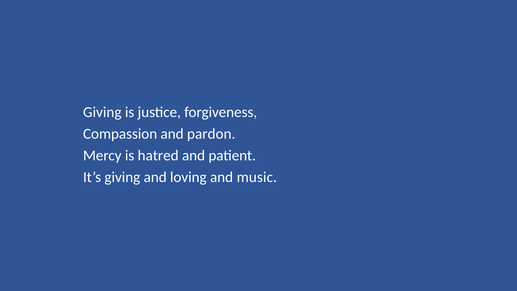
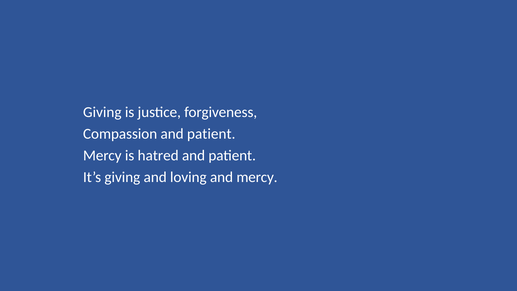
Compassion and pardon: pardon -> patient (211, 134)
and music: music -> mercy (257, 177)
